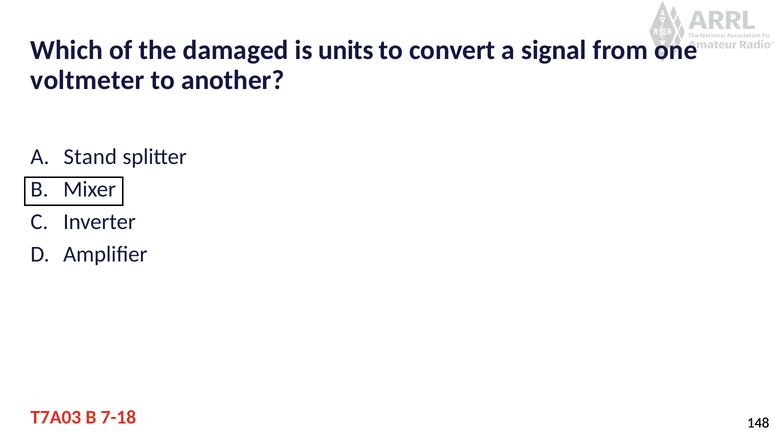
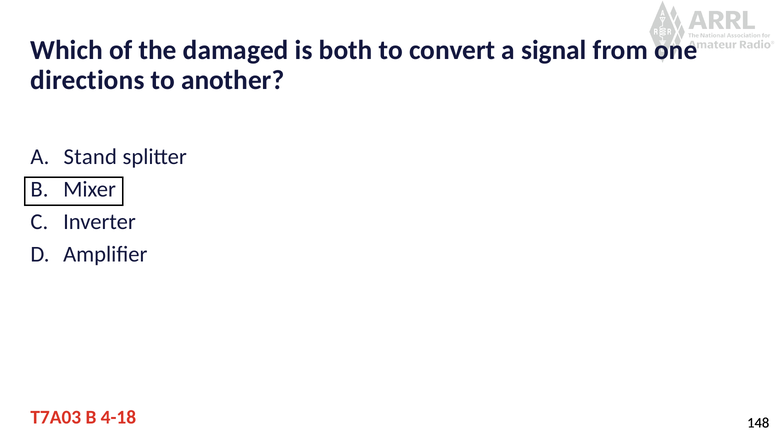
units: units -> both (346, 50)
voltmeter: voltmeter -> directions (87, 80)
7-18: 7-18 -> 4-18 (118, 417)
